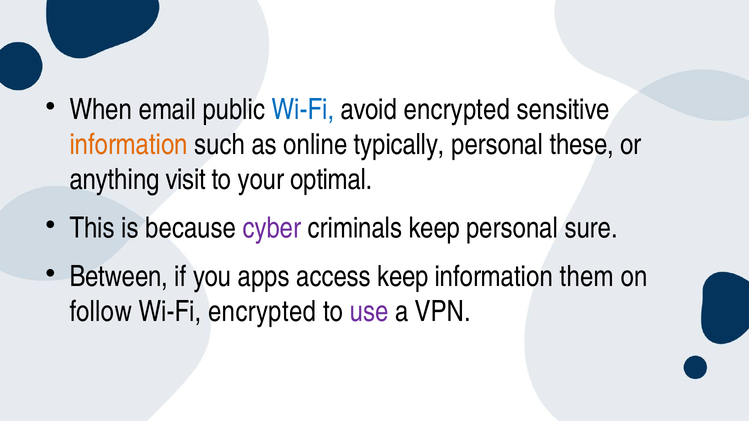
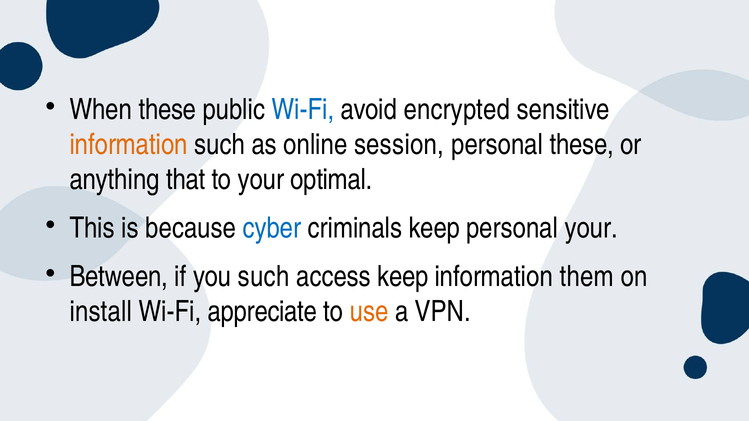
When email: email -> these (167, 110)
typically: typically -> session (399, 145)
visit: visit -> that (186, 180)
cyber colour: purple -> blue (272, 228)
personal sure: sure -> your (591, 228)
you apps: apps -> such (264, 277)
follow: follow -> install (101, 312)
Wi-Fi encrypted: encrypted -> appreciate (263, 312)
use colour: purple -> orange (369, 312)
